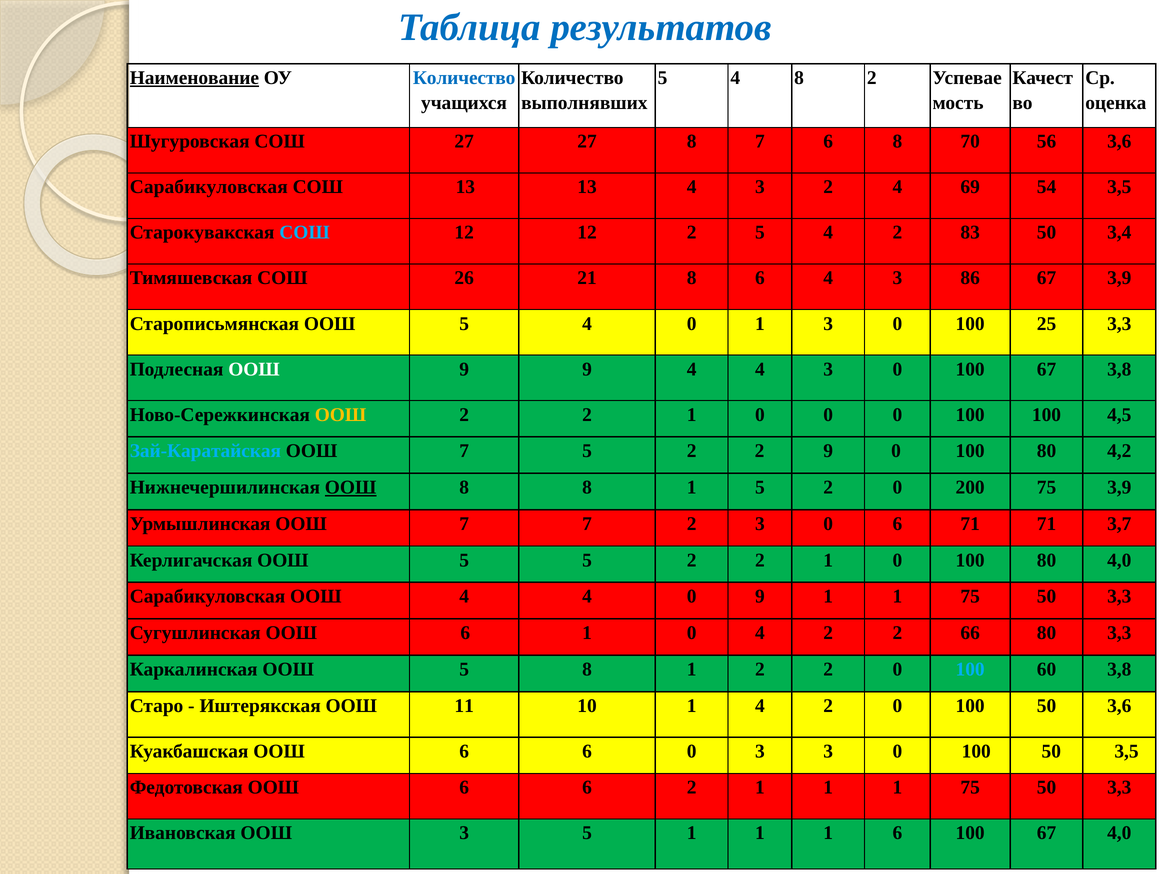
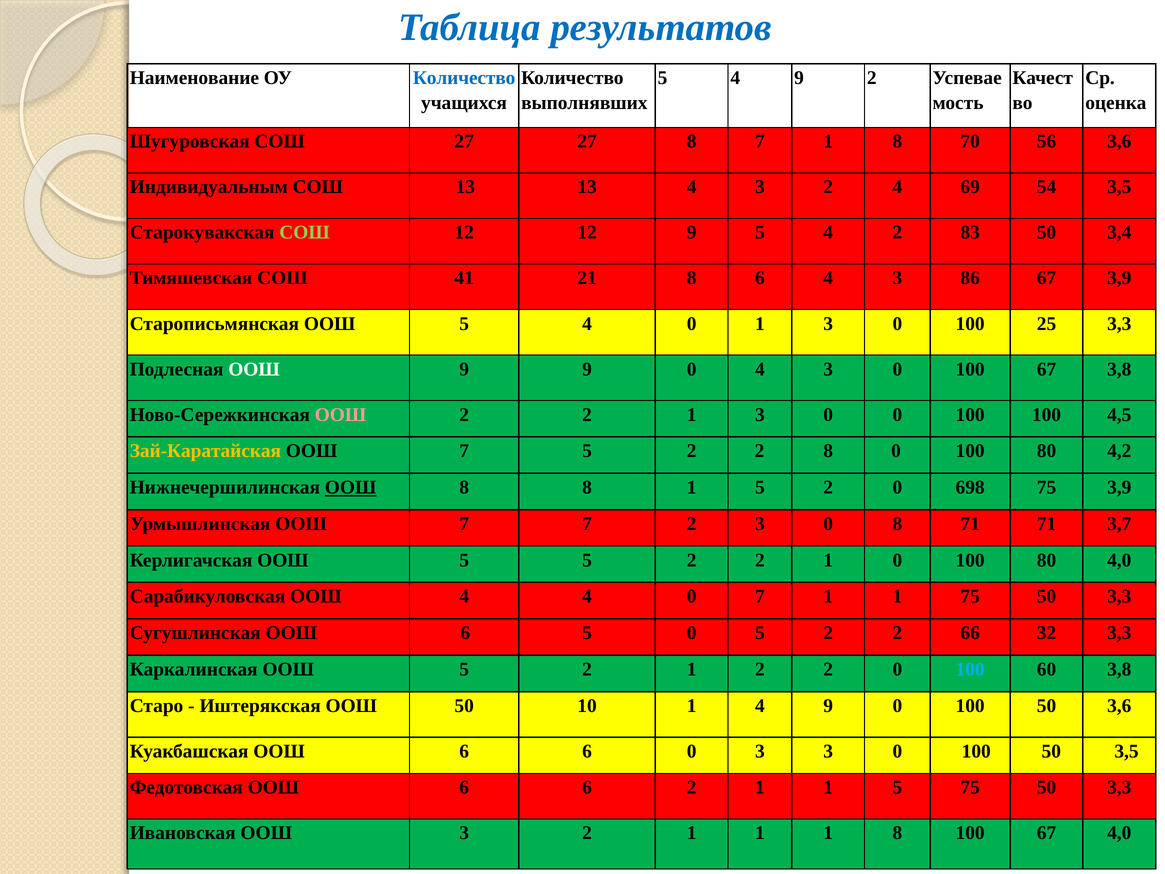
Наименование underline: present -> none (194, 78)
5 4 8: 8 -> 9 (799, 78)
8 7 6: 6 -> 1 (828, 142)
Сарабикуловская: Сарабикуловская -> Индивидуальным (209, 187)
СОШ colour: light blue -> light green (304, 233)
12 2: 2 -> 9 (692, 233)
26: 26 -> 41 (464, 278)
9 9 4: 4 -> 0 (692, 369)
ООШ colour: yellow -> pink (341, 415)
0: 0 -> 3 (760, 415)
Зай-Каратайская colour: light blue -> yellow (205, 451)
2 9: 9 -> 8 (828, 451)
200: 200 -> 698 (970, 487)
0 6: 6 -> 8 (897, 524)
0 9: 9 -> 7 (760, 596)
6 1: 1 -> 5 (587, 633)
0 4: 4 -> 5 (760, 633)
66 80: 80 -> 32 (1047, 633)
ООШ 5 8: 8 -> 2 (587, 669)
ООШ 11: 11 -> 50 (464, 705)
1 4 2: 2 -> 9 (828, 705)
2 1 1 1: 1 -> 5 (897, 787)
ООШ 3 5: 5 -> 2 (587, 833)
1 1 6: 6 -> 8 (897, 833)
